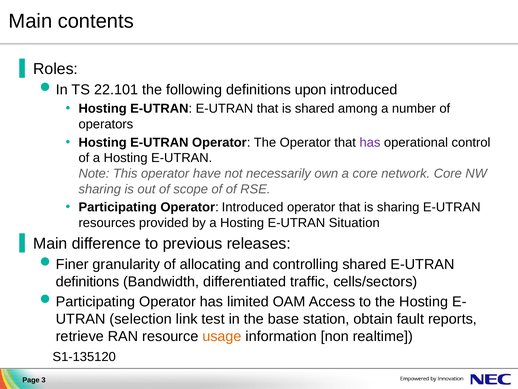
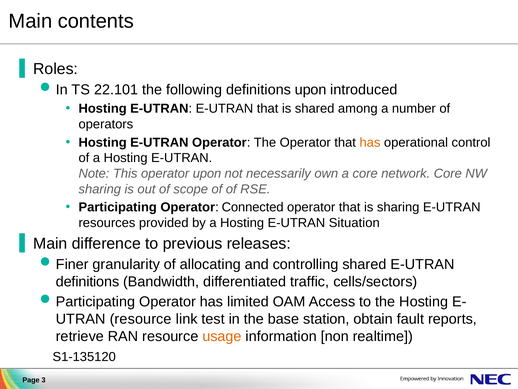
has colour: purple -> orange (370, 142)
operator have: have -> upon (207, 173)
Operator Introduced: Introduced -> Connected (253, 207)
selection: selection -> resource (141, 319)
